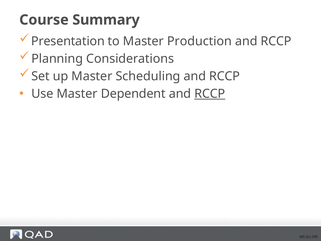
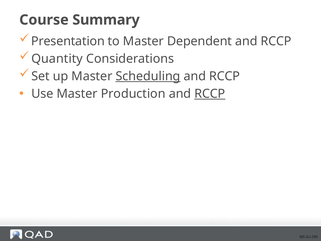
Production: Production -> Dependent (200, 41)
Planning: Planning -> Quantity (57, 59)
Scheduling underline: none -> present (148, 76)
Dependent: Dependent -> Production (133, 94)
